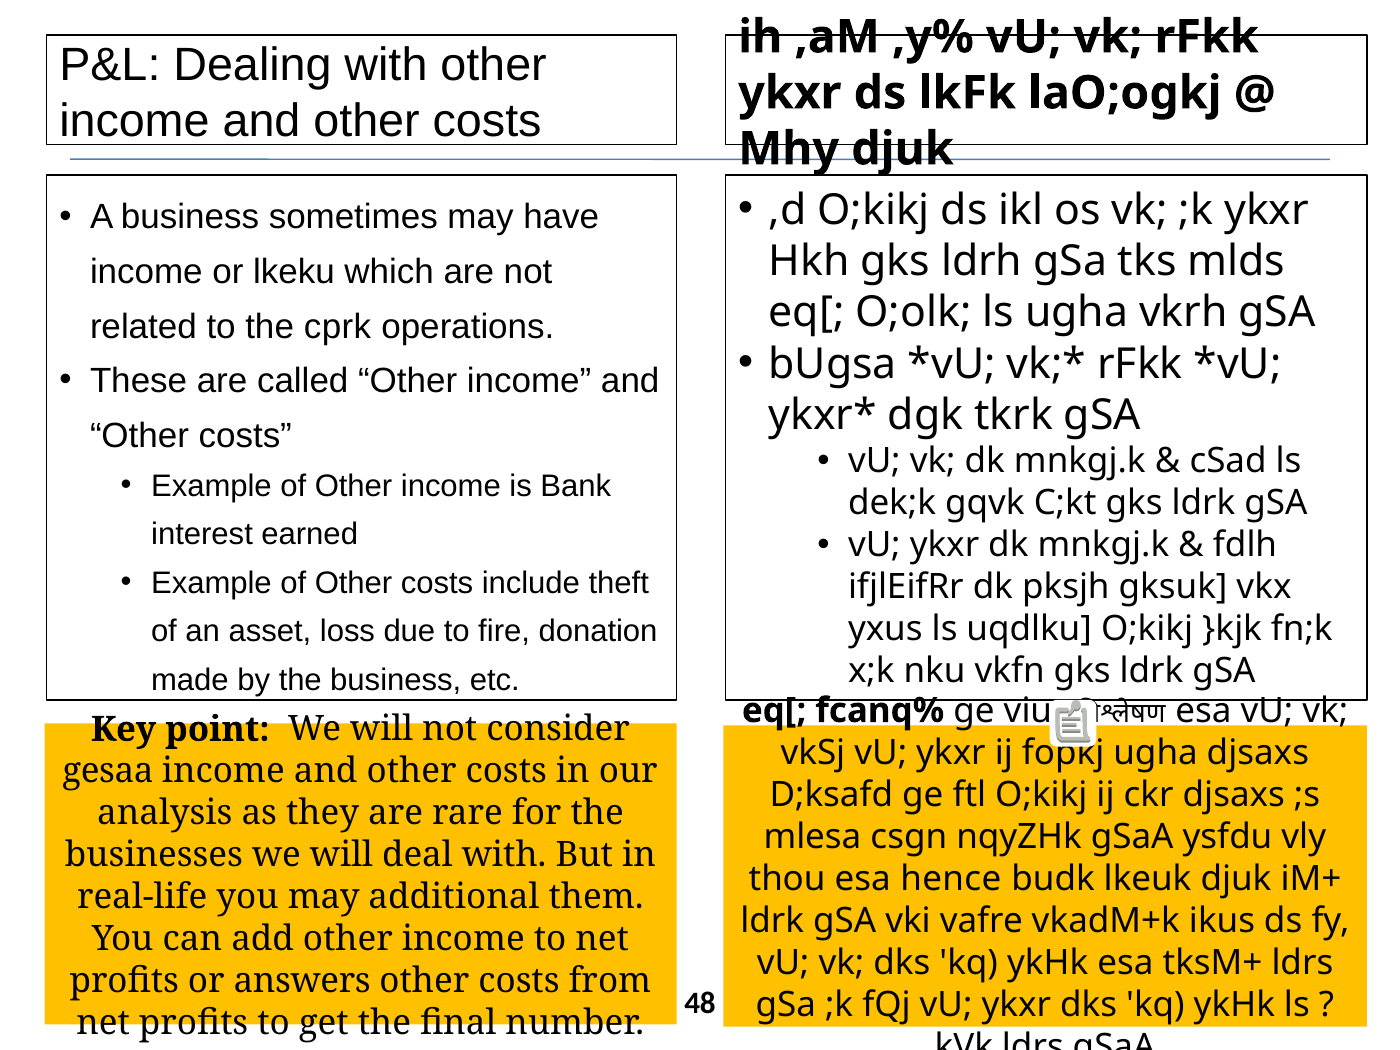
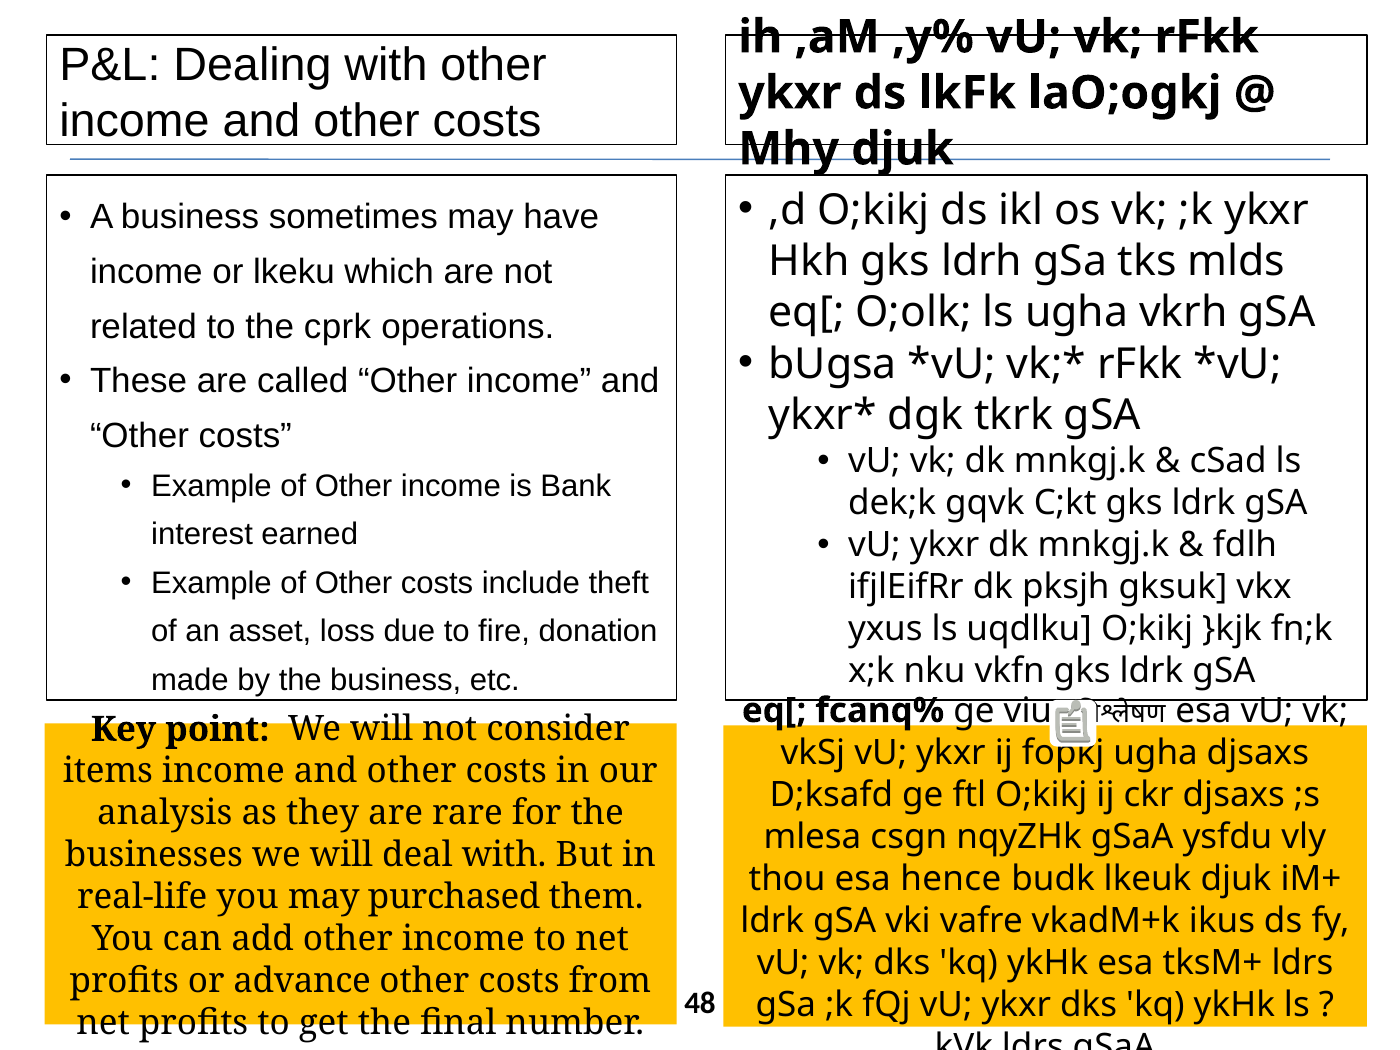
gesaa: gesaa -> items (108, 771)
additional: additional -> purchased (454, 897)
answers: answers -> advance (302, 981)
